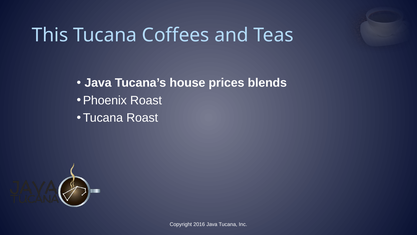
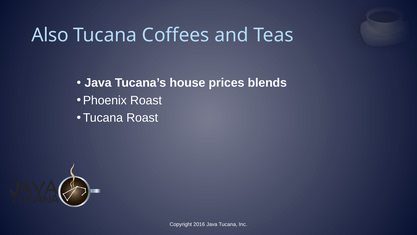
This: This -> Also (50, 35)
